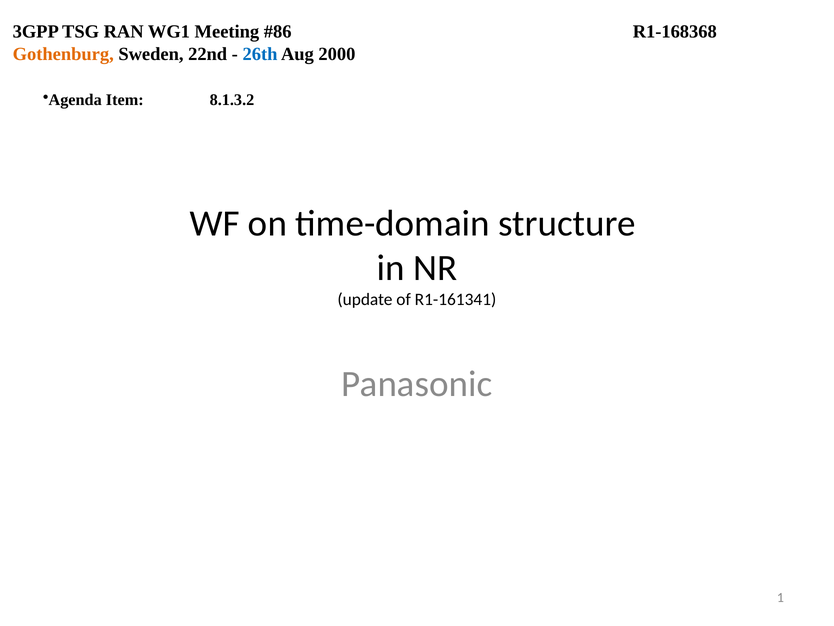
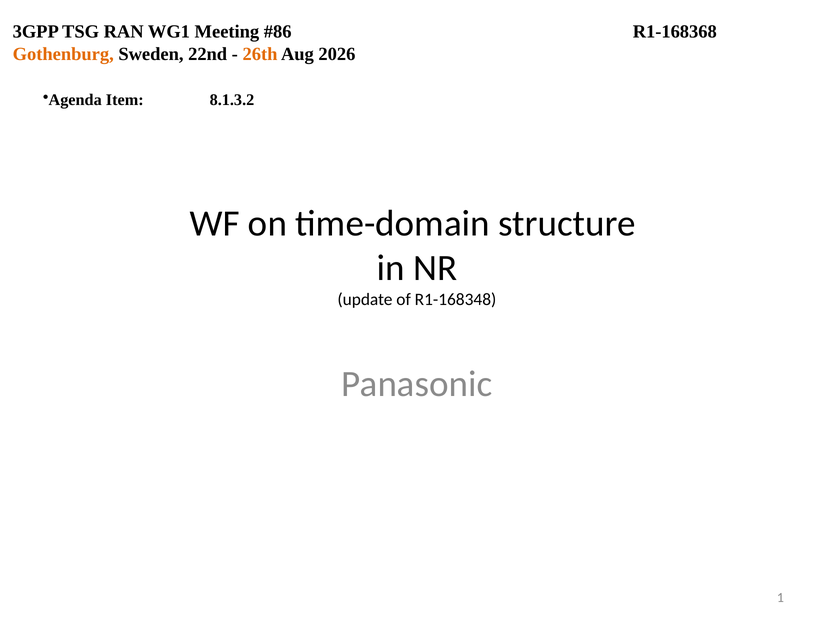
26th colour: blue -> orange (260, 54)
2000: 2000 -> 2026 (337, 54)
R1-161341: R1-161341 -> R1-168348 (456, 299)
